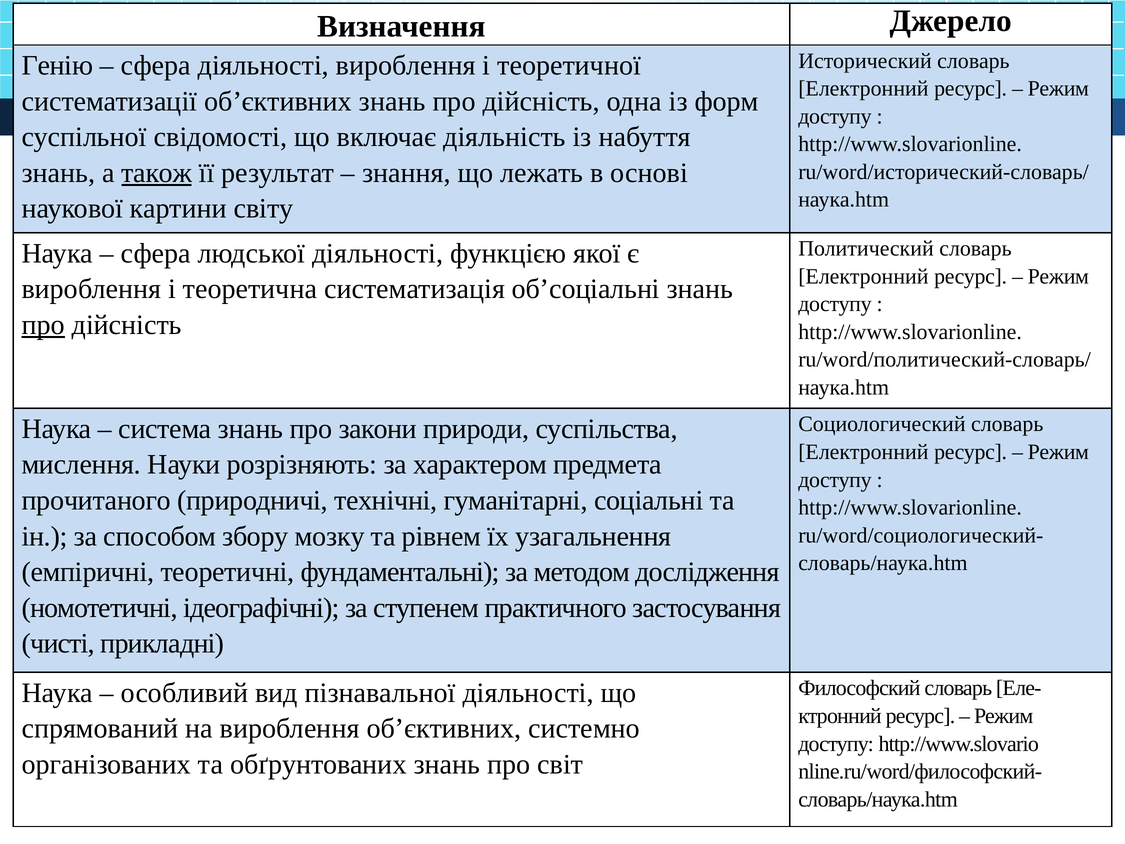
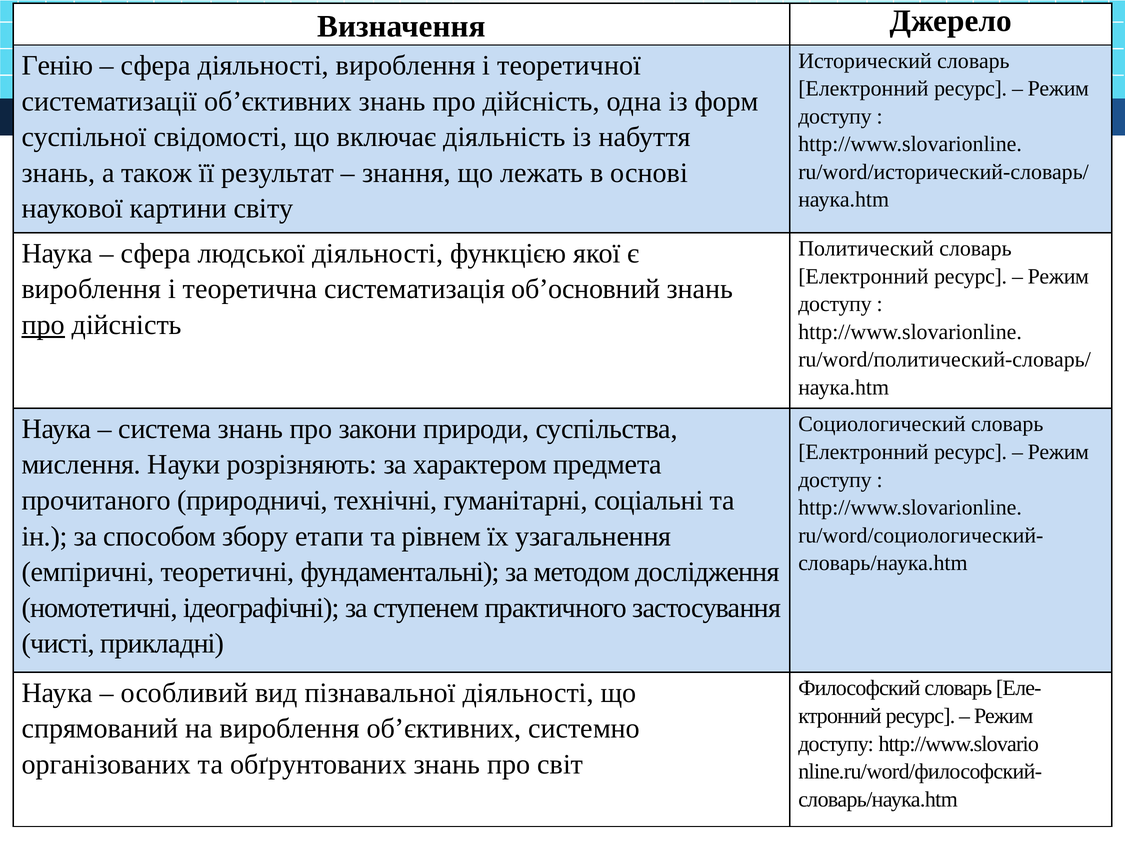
також underline: present -> none (157, 173)
об’соціальні: об’соціальні -> об’основний (586, 289)
мозку: мозку -> етапи (329, 536)
